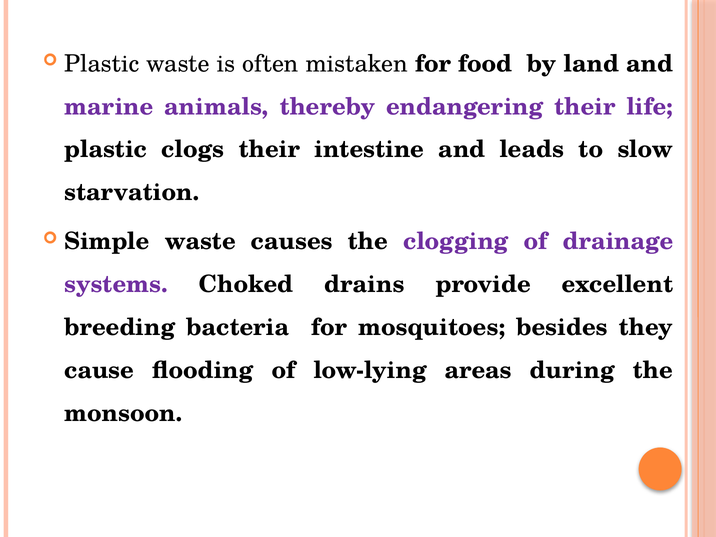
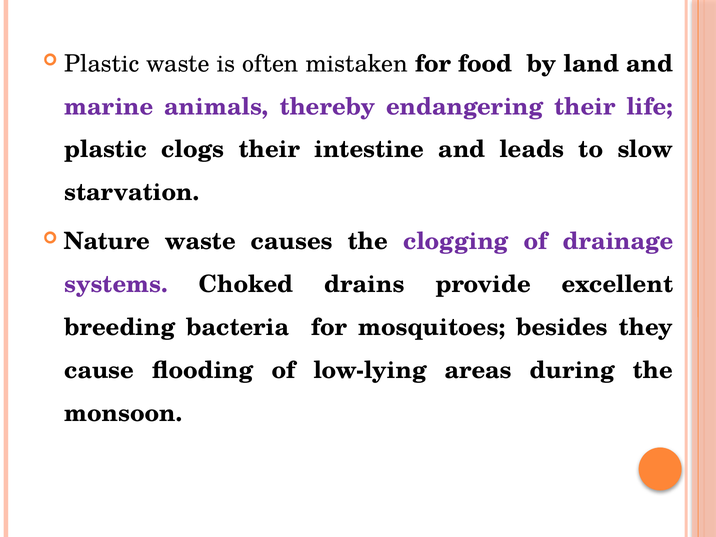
Simple: Simple -> Nature (107, 241)
